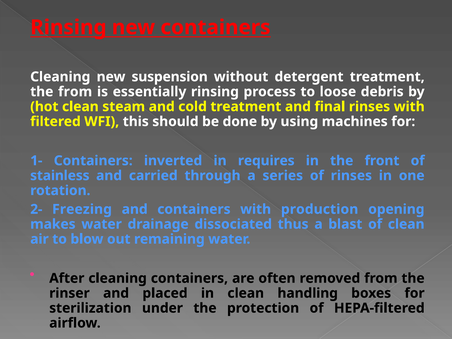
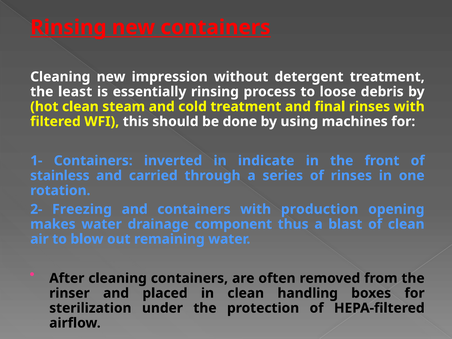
suspension: suspension -> impression (170, 77)
the from: from -> least (75, 92)
requires: requires -> indicate (266, 161)
dissociated: dissociated -> component (233, 224)
